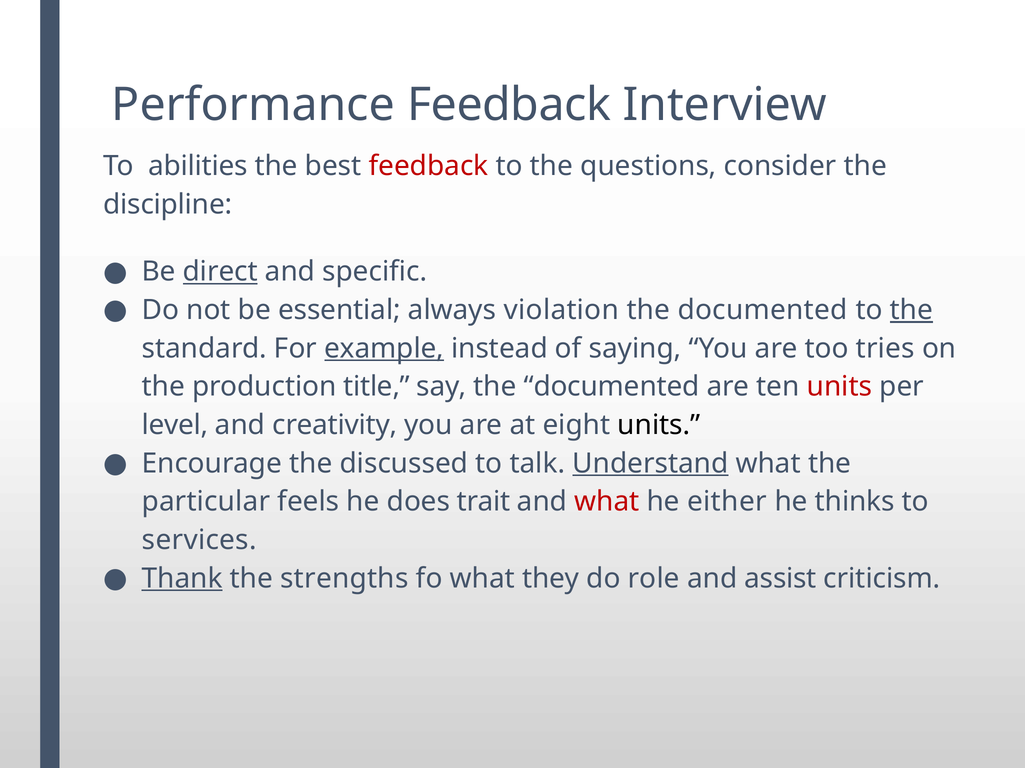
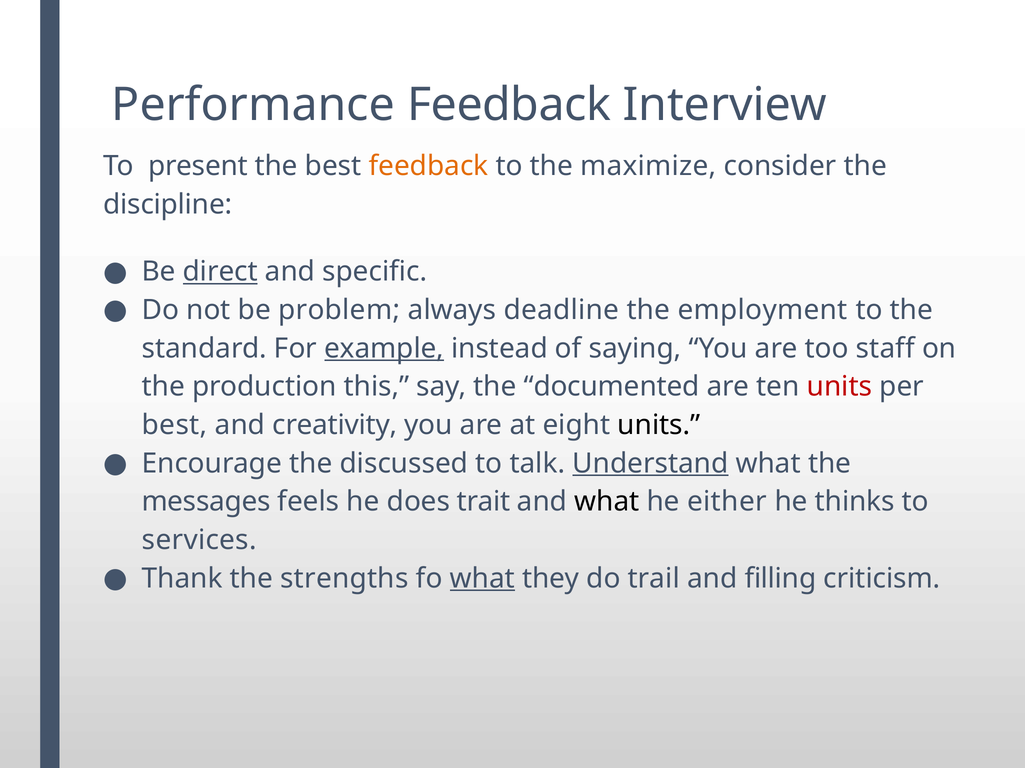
abilities: abilities -> present (198, 166)
feedback colour: red -> orange (429, 166)
questions: questions -> maximize (648, 166)
essential: essential -> problem (339, 310)
violation: violation -> deadline (561, 310)
documented: documented -> employment (763, 310)
the underline: present -> none (912, 310)
tries: tries -> staff (885, 349)
title: title -> this (377, 387)
level: level -> best (175, 425)
particular: particular -> messages (206, 502)
what colour: red -> black (607, 502)
Thank underline: present -> none (182, 579)
what underline: none -> present (482, 579)
role: role -> trail (654, 579)
assist: assist -> filling (780, 579)
